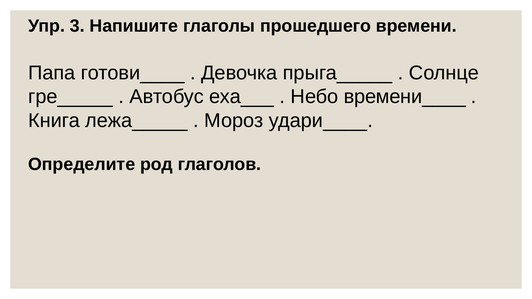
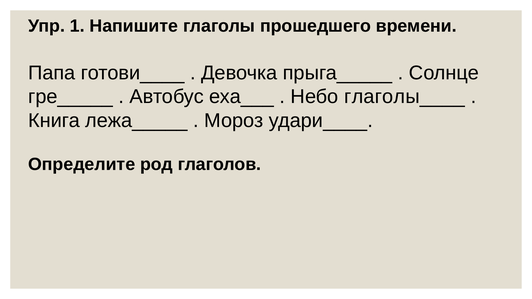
3: 3 -> 1 (77, 26)
времени____: времени____ -> глаголы____ (405, 97)
